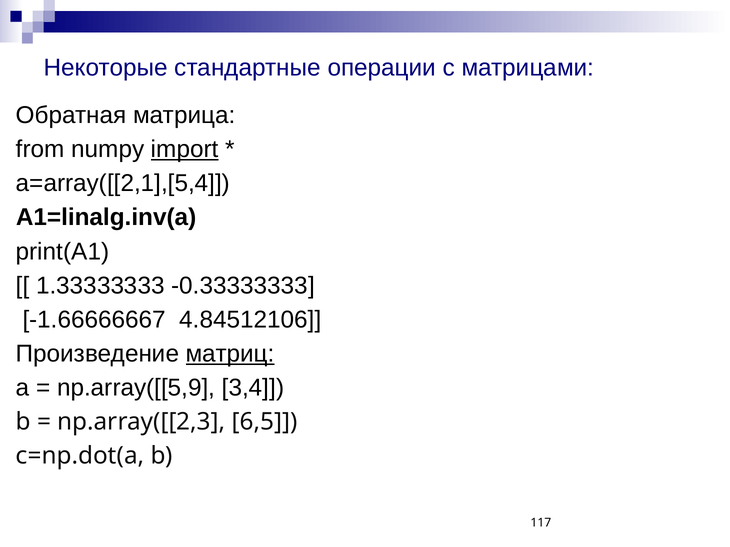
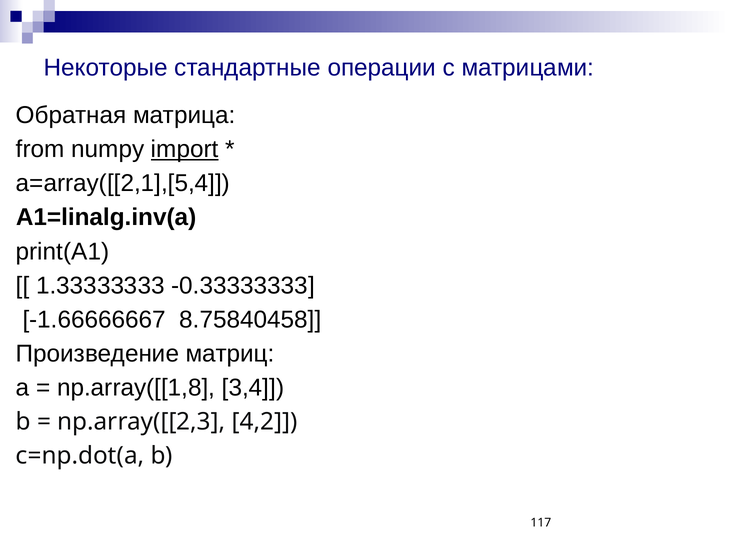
4.84512106: 4.84512106 -> 8.75840458 (250, 320)
матриц underline: present -> none (230, 354)
np.array([[5,9: np.array([[5,9 -> np.array([[1,8 (136, 388)
6,5: 6,5 -> 4,2 (265, 422)
